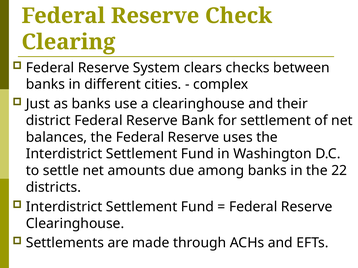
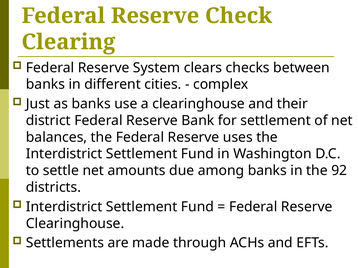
22: 22 -> 92 (339, 171)
